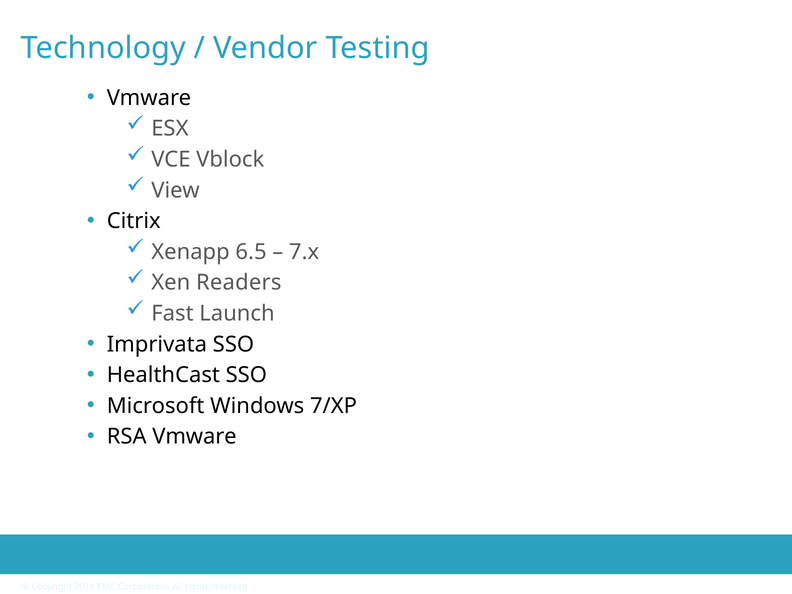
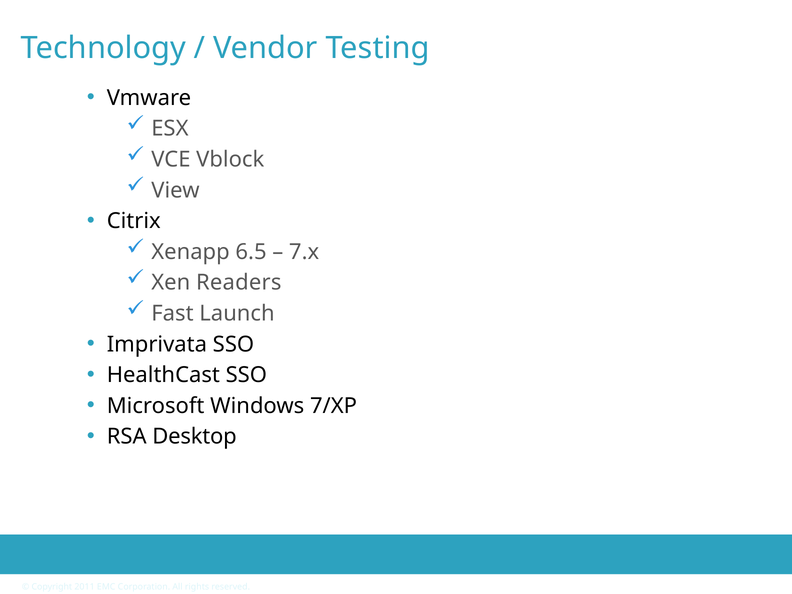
RSA Vmware: Vmware -> Desktop (195, 437)
